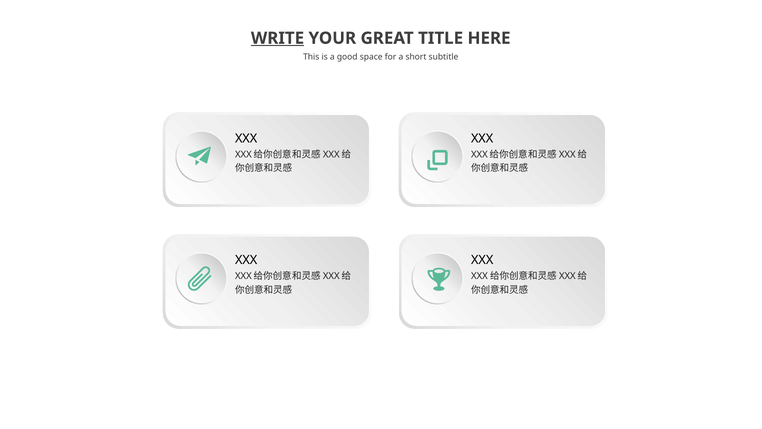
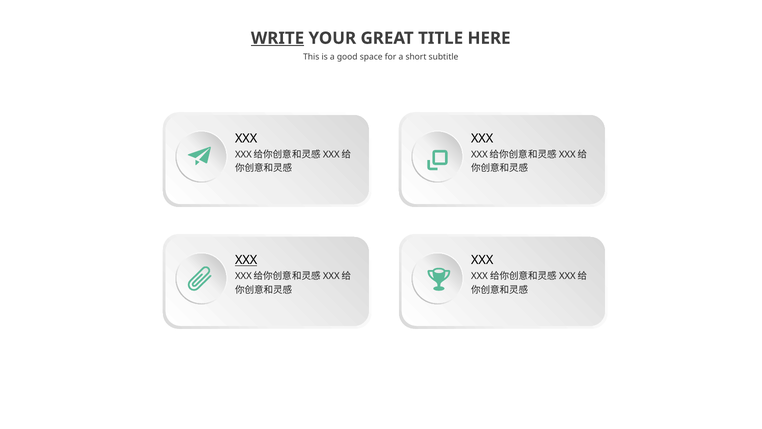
XXX underline: none -> present (246, 260)
